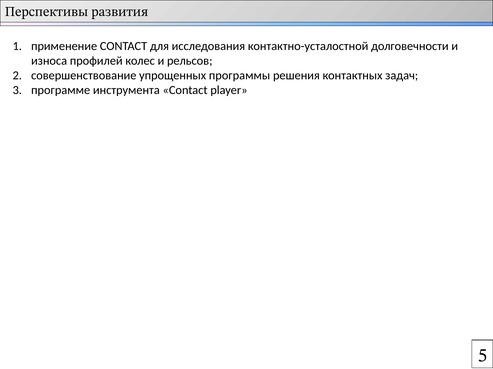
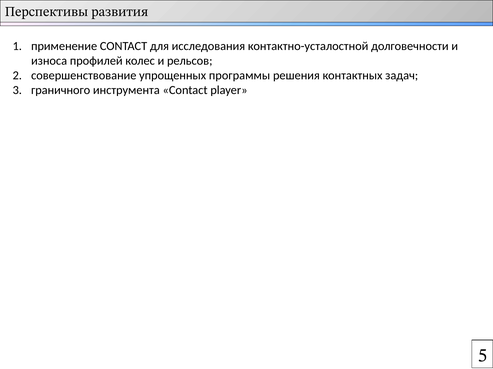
программе: программе -> граничного (61, 90)
